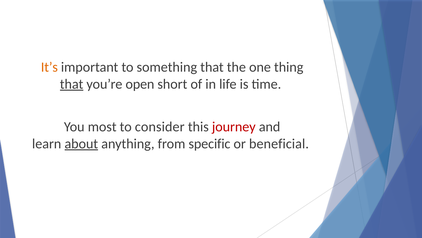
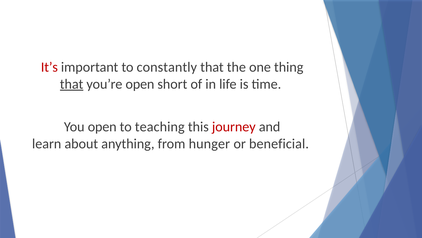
It’s colour: orange -> red (49, 67)
something: something -> constantly (167, 67)
You most: most -> open (102, 127)
consider: consider -> teaching (160, 127)
about underline: present -> none (81, 143)
specific: specific -> hunger (209, 143)
